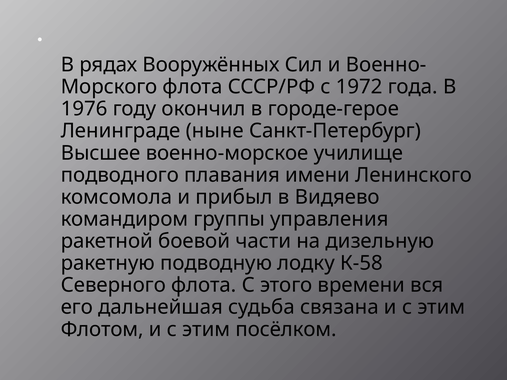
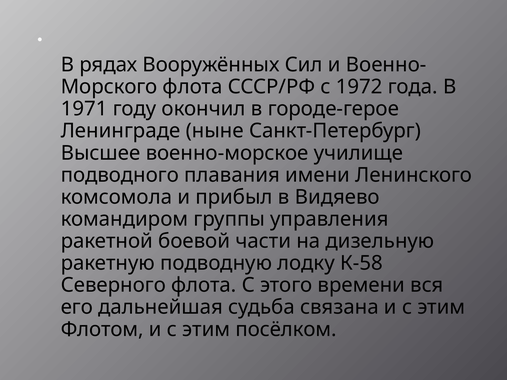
1976: 1976 -> 1971 (84, 109)
